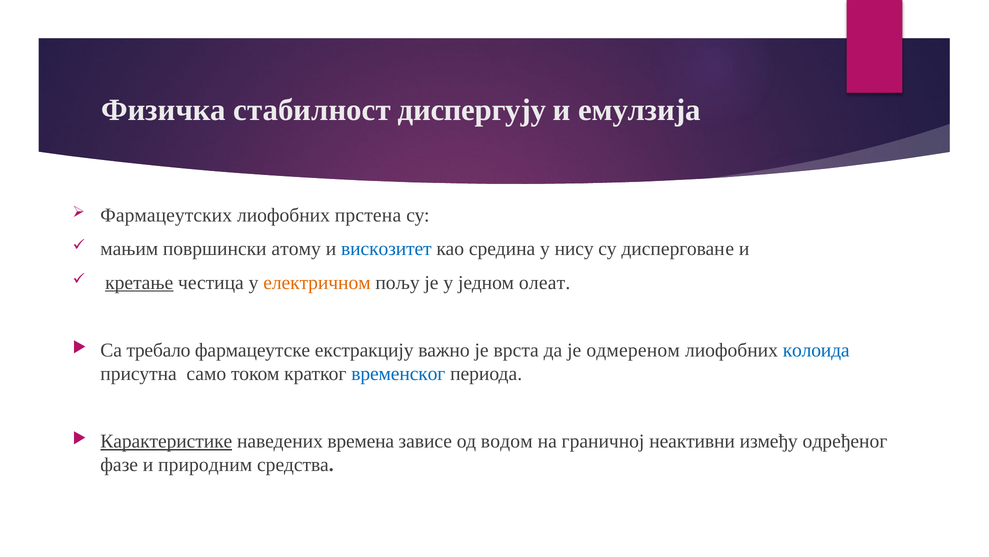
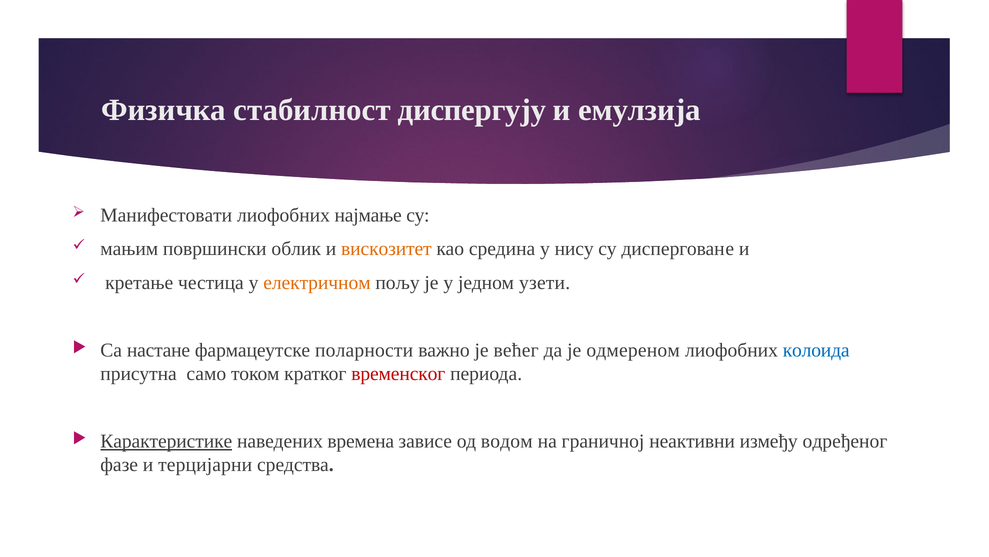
Фармацеутских: Фармацеутских -> Манифестовати (166, 215)
прстена: прстена -> најмање (368, 215)
атому: атому -> облик (296, 249)
вискозитет colour: blue -> orange (386, 249)
кретање underline: present -> none (139, 282)
олеат: олеат -> узети (545, 282)
требало: требало -> настане (159, 350)
екстракцију: екстракцију -> поларности (364, 350)
врста: врста -> већег (516, 350)
временског colour: blue -> red (398, 373)
природним: природним -> терцијарни (205, 464)
